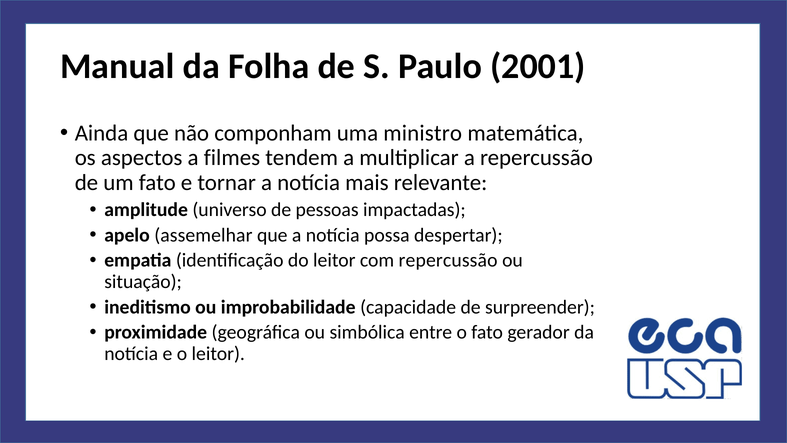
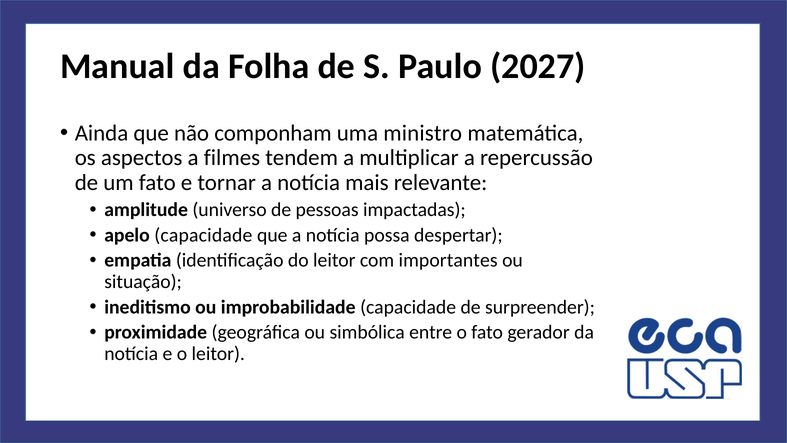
2001: 2001 -> 2027 (538, 66)
apelo assemelhar: assemelhar -> capacidade (203, 235)
com repercussão: repercussão -> importantes (448, 260)
